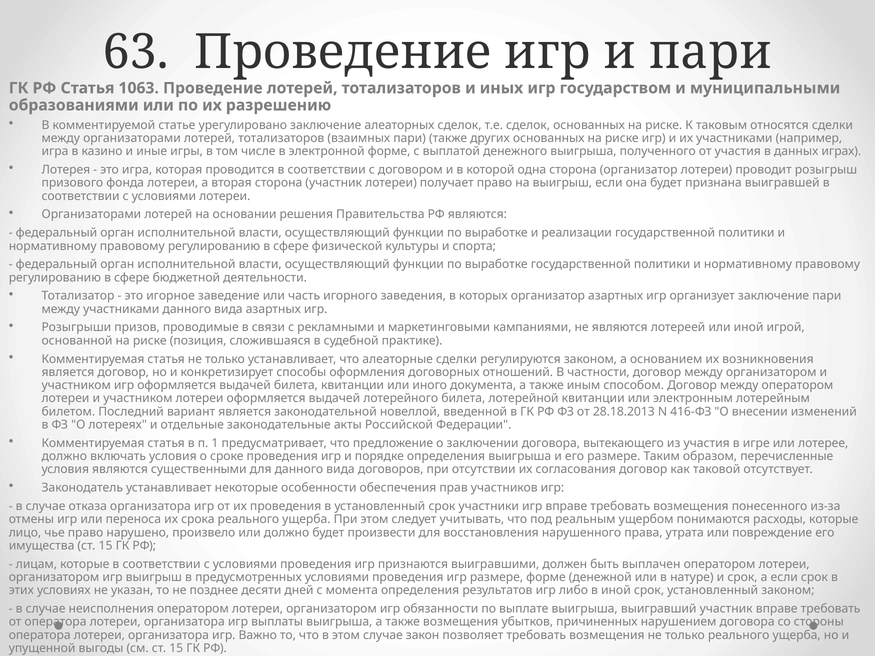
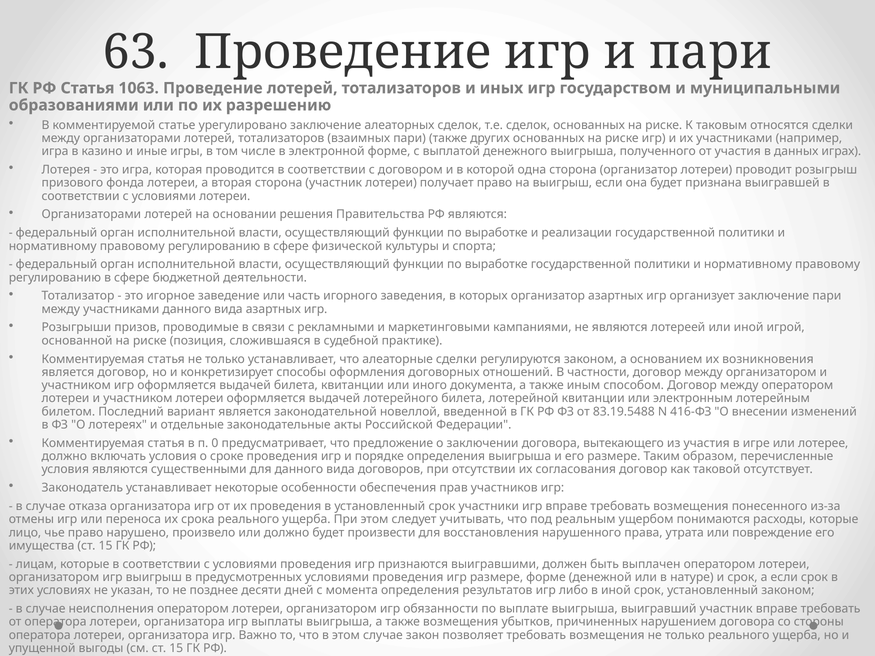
28.18.2013: 28.18.2013 -> 83.19.5488 (624, 412)
1: 1 -> 0 (215, 443)
